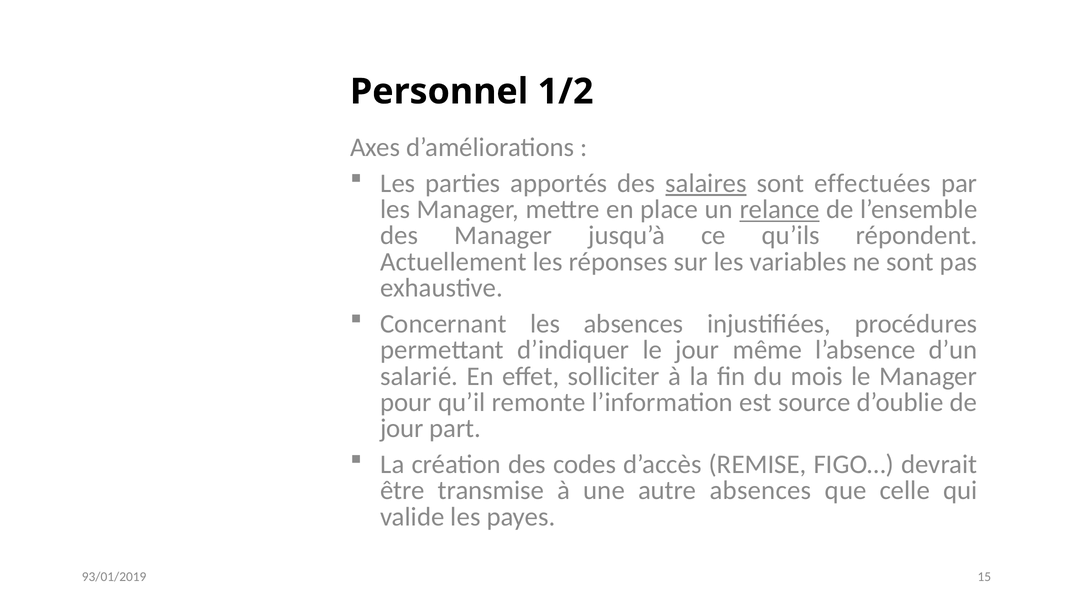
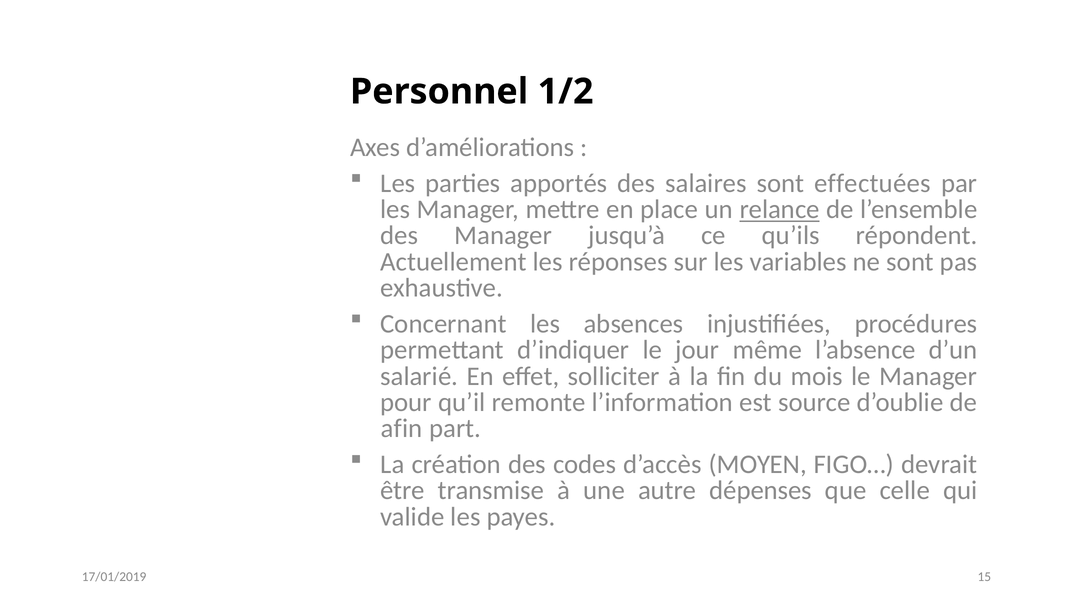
salaires underline: present -> none (706, 183)
jour: jour -> afin (402, 428)
REMISE: REMISE -> MOYEN (758, 464)
autre absences: absences -> dépenses (761, 490)
93/01/2019: 93/01/2019 -> 17/01/2019 (114, 576)
